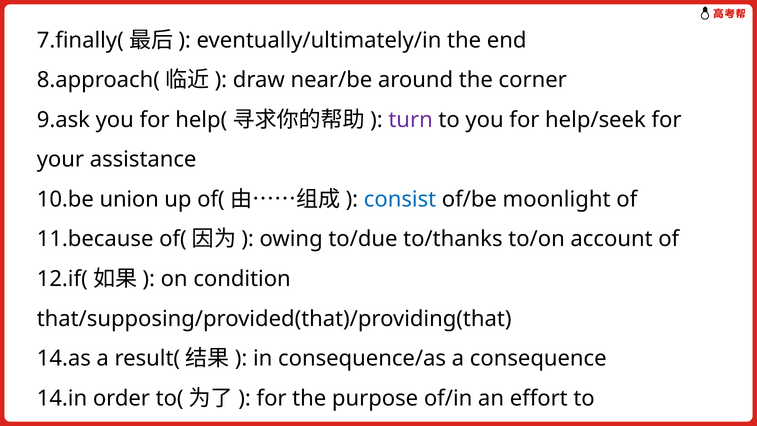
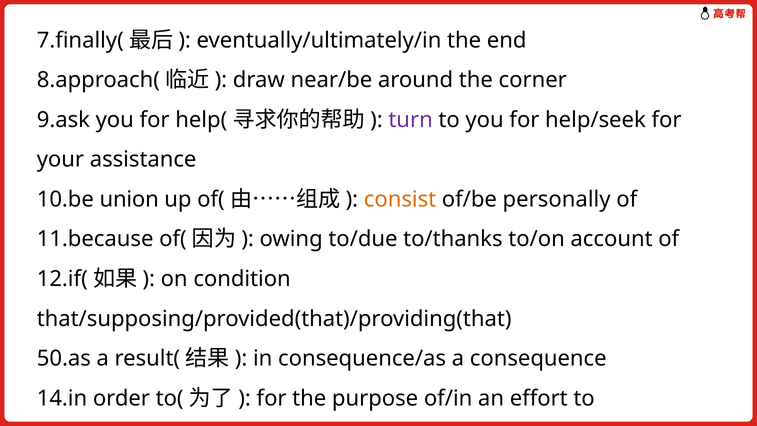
consist colour: blue -> orange (400, 199)
moonlight: moonlight -> personally (557, 199)
14.as: 14.as -> 50.as (64, 358)
